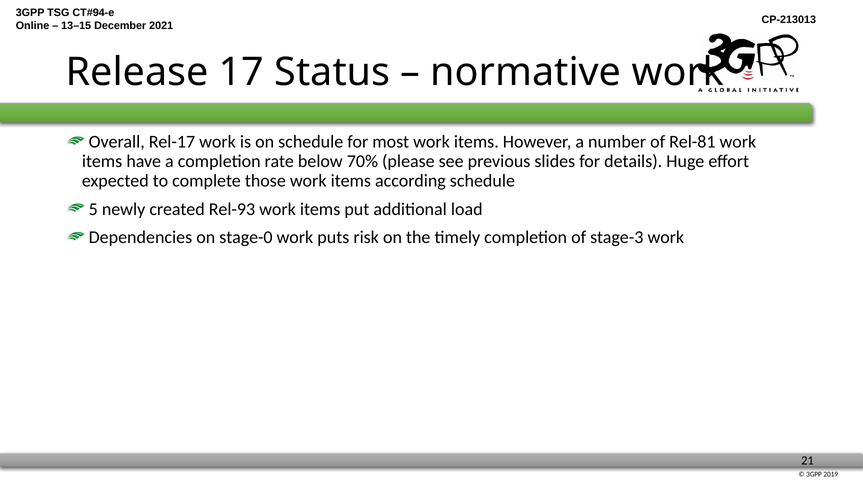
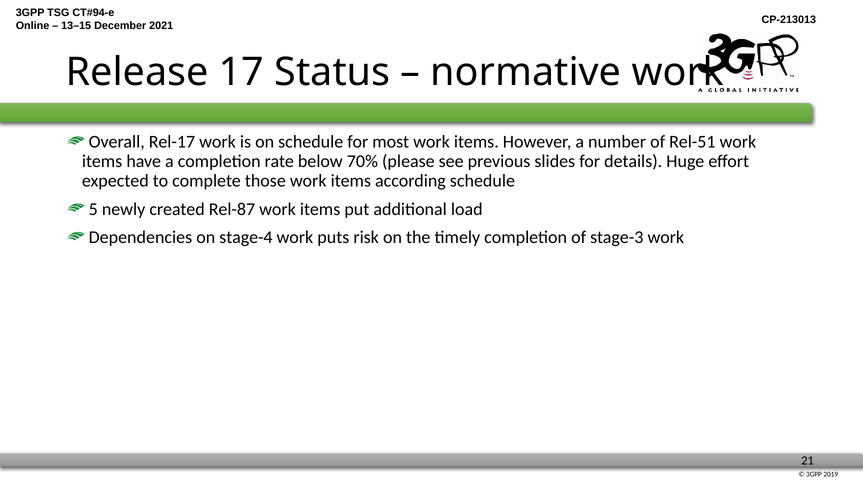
Rel-81: Rel-81 -> Rel-51 (692, 142)
Rel-93: Rel-93 -> Rel-87 (232, 209)
stage-0: stage-0 -> stage-4 (246, 238)
